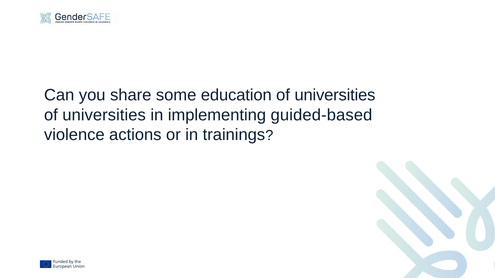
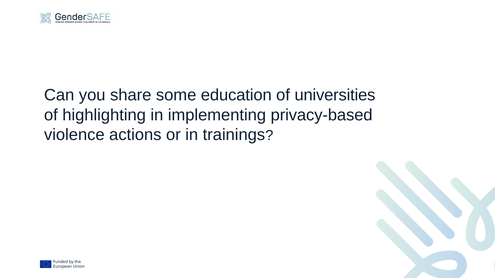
universities: universities -> highlighting (104, 115)
guided-based: guided-based -> privacy-based (322, 115)
